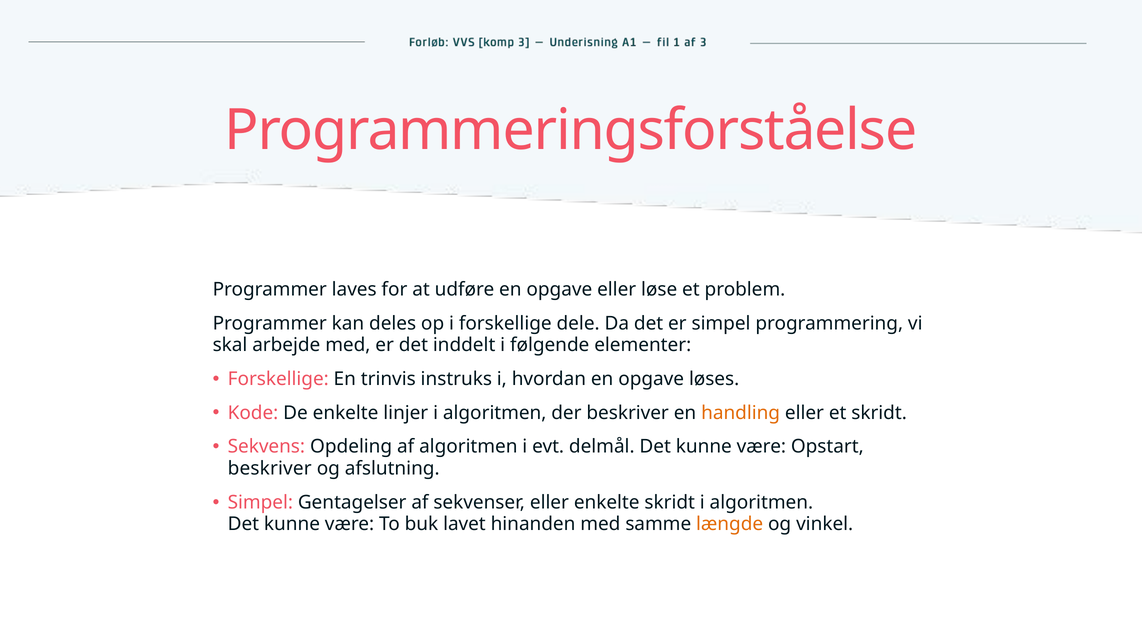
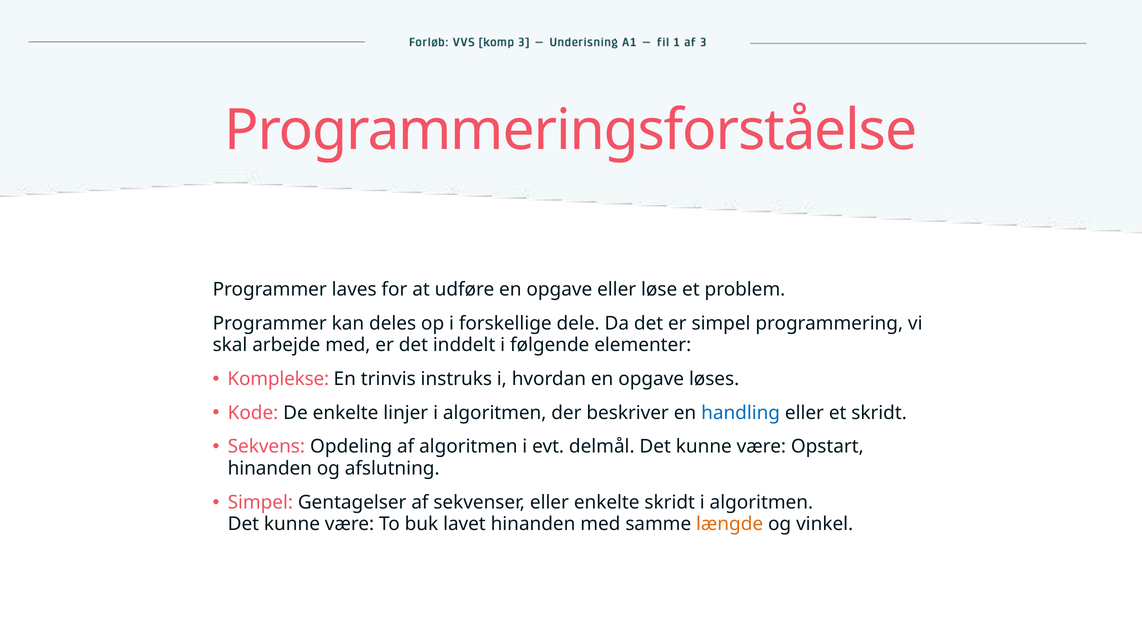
Forskellige: Forskellige -> Komplekse (278, 379)
handling colour: orange -> blue (741, 413)
beskriver: beskriver -> hinanden (270, 469)
